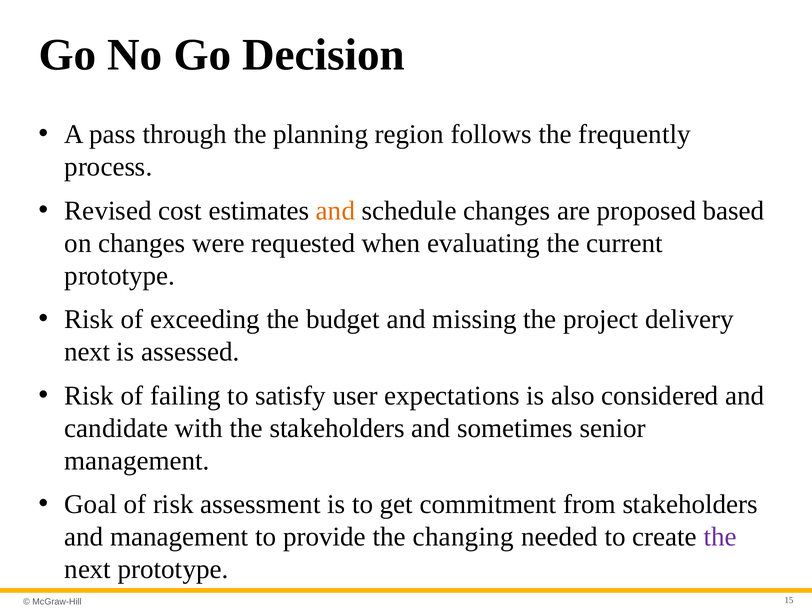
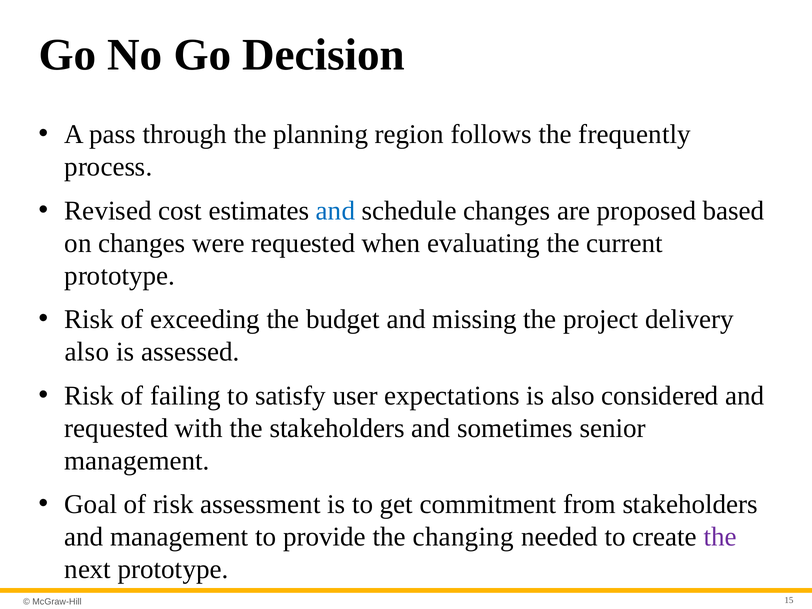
and colour: orange -> blue (336, 211)
next: next -> also (87, 352)
candidate: candidate -> requested (116, 428)
